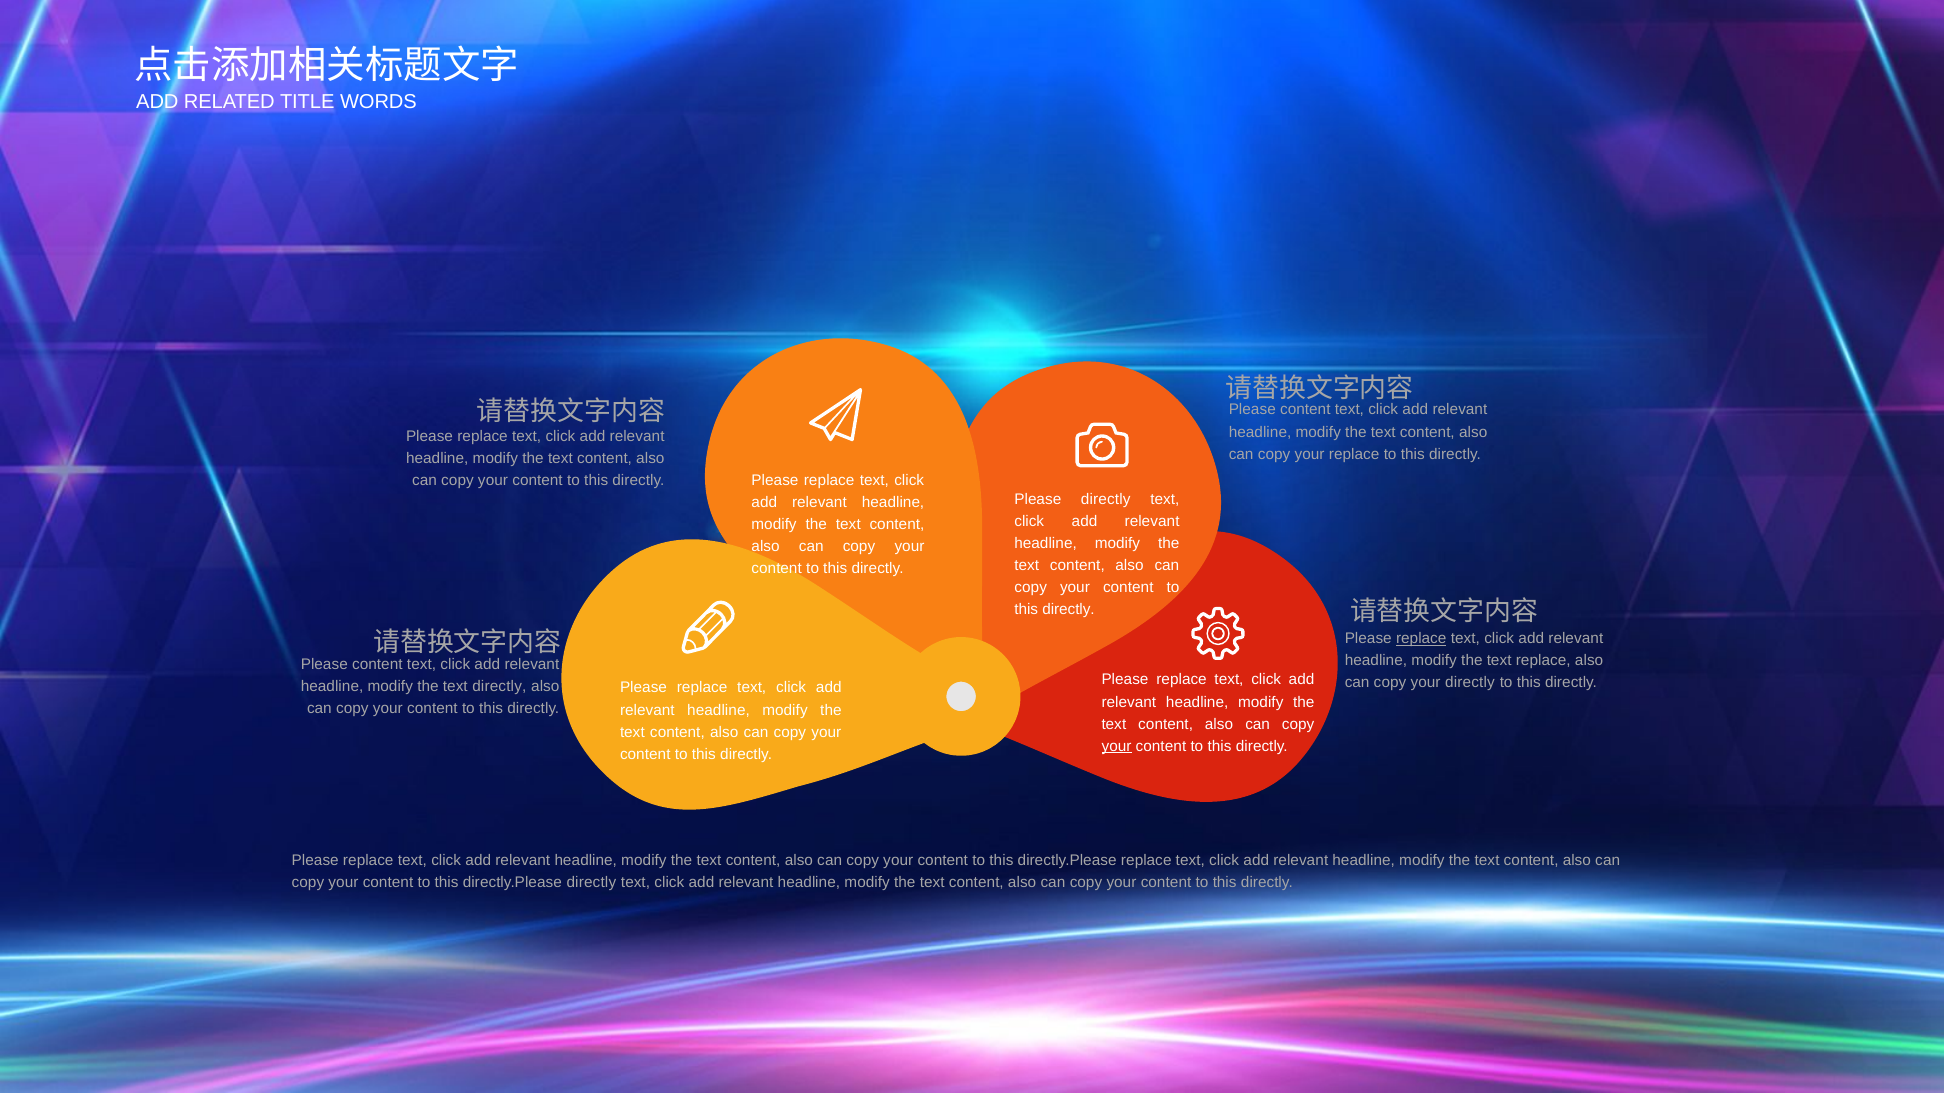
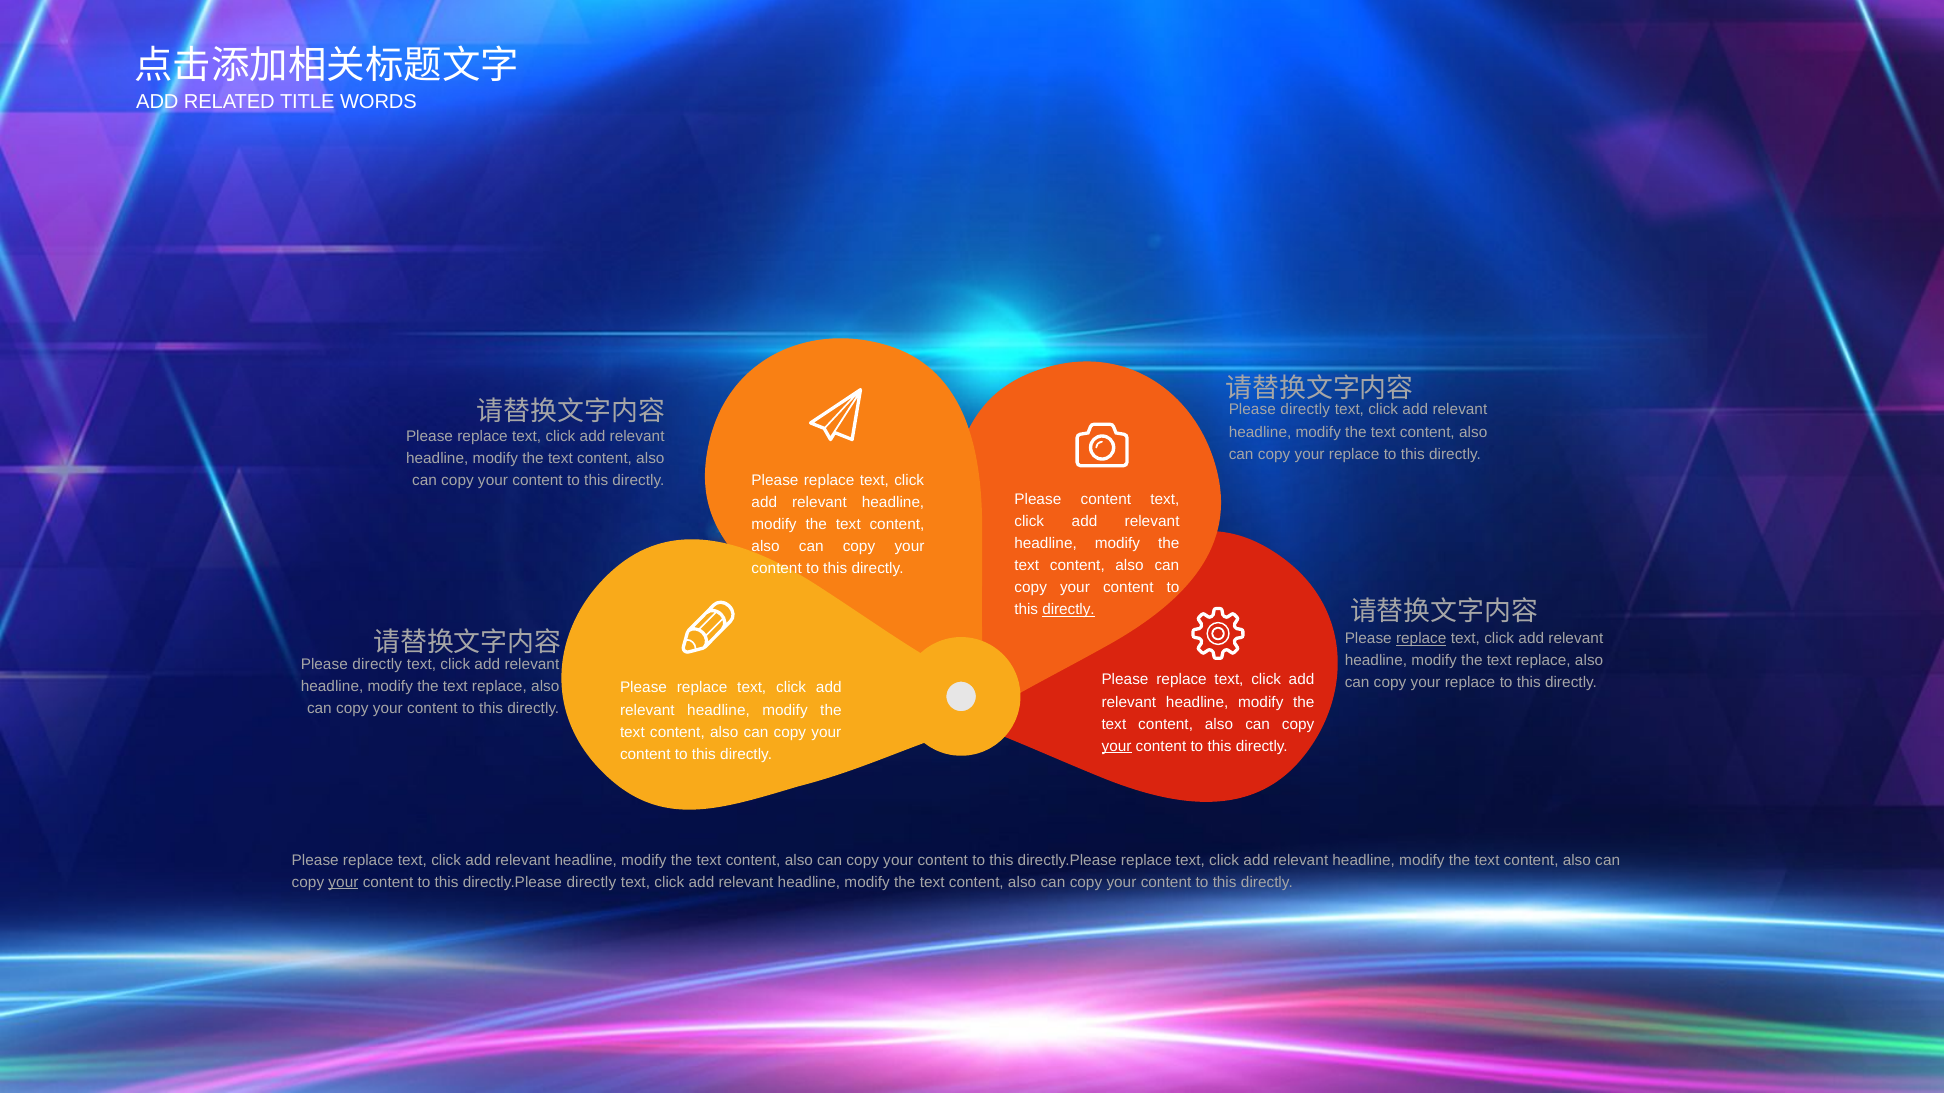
content: content -> directly (1305, 410)
Please directly: directly -> content (1106, 500)
directly underline: none -> present (1069, 610)
content: content -> directly (377, 665)
directly: directly -> replace (1470, 683)
directly: directly -> replace (499, 687)
your underline: none -> present (343, 883)
